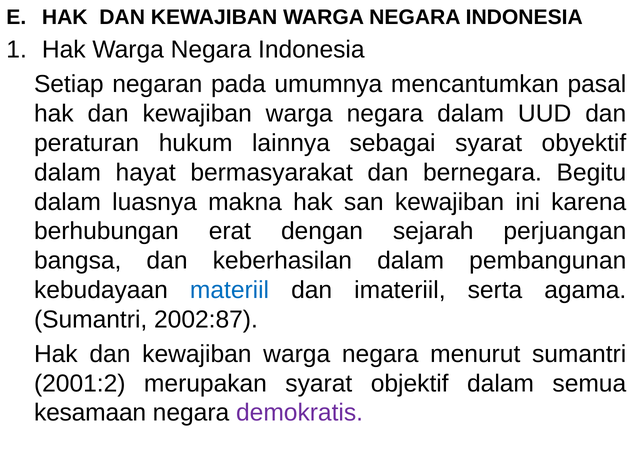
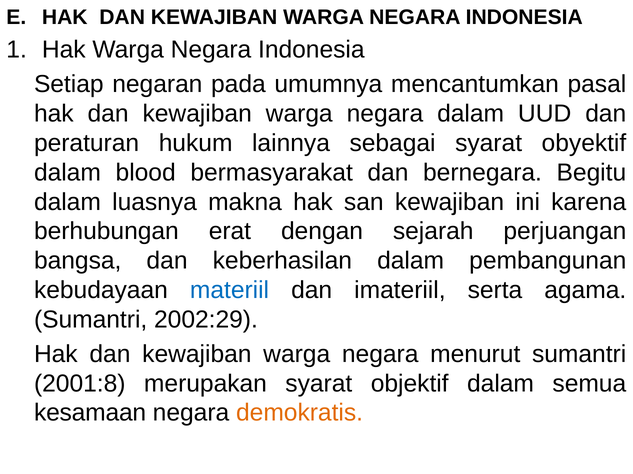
hayat: hayat -> blood (146, 173)
2002:87: 2002:87 -> 2002:29 (206, 320)
2001:2: 2001:2 -> 2001:8 (80, 384)
demokratis colour: purple -> orange (300, 414)
